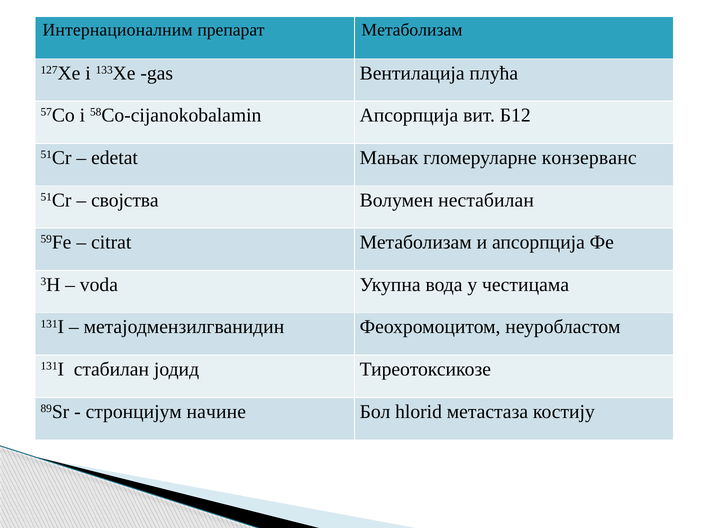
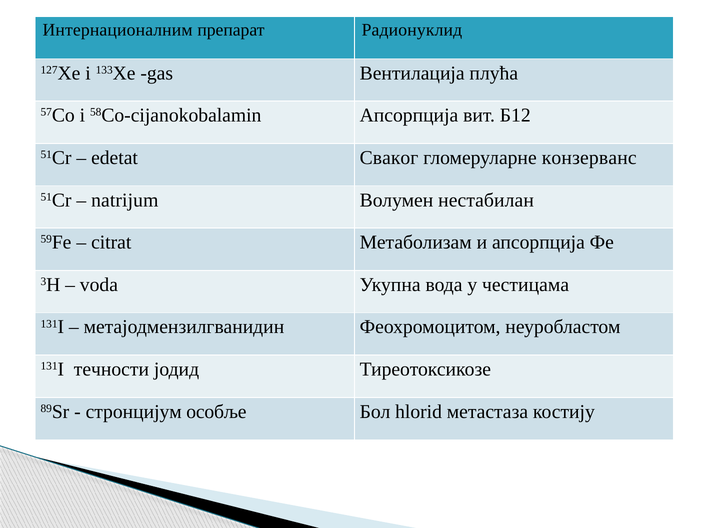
препарат Метаболизам: Метаболизам -> Радионуклид (412, 30)
Мањак: Мањак -> Сваког (389, 158)
својства: својства -> natrijum (125, 200)
стабилан: стабилан -> течности (111, 370)
начине: начине -> особље (216, 412)
